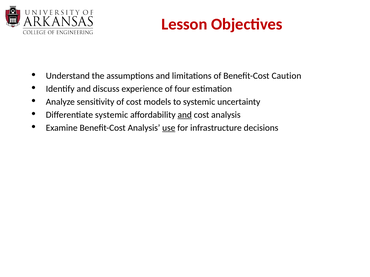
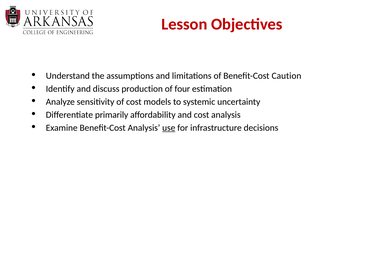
experience: experience -> production (142, 89)
Differentiate systemic: systemic -> primarily (112, 115)
and underline: present -> none (185, 115)
